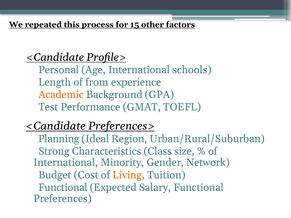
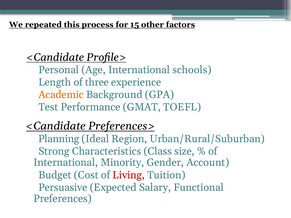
from: from -> three (97, 82)
Network: Network -> Account (208, 163)
Living colour: orange -> red (129, 175)
Functional: Functional -> Persuasive (63, 188)
